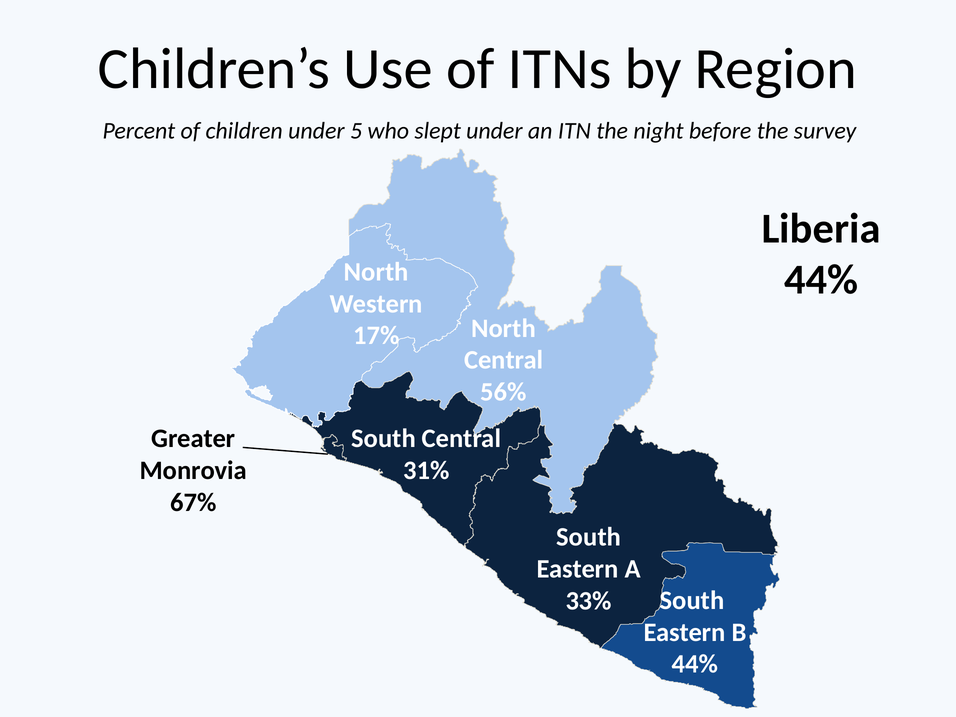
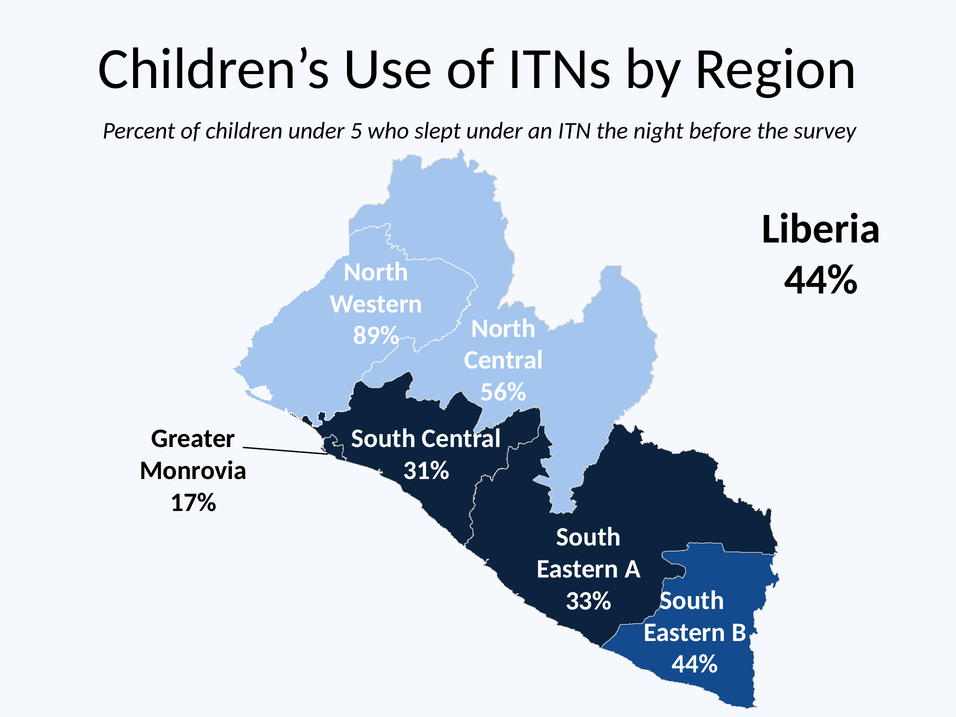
17%: 17% -> 89% (376, 336)
67%: 67% -> 17% (193, 502)
